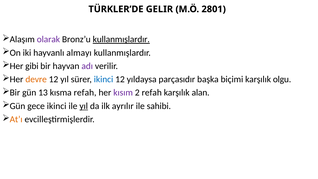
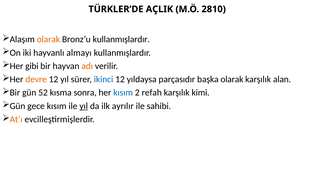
GELIR: GELIR -> AÇLIK (159, 9)
2801: 2801 -> 2810 (214, 9)
olarak colour: purple -> orange (48, 39)
kullanmışlardır underline: present -> none (121, 39)
adı colour: purple -> orange (87, 66)
başka biçimi: biçimi -> olarak (232, 79)
olgu: olgu -> alan (282, 79)
13: 13 -> 52 (43, 93)
kısma refah: refah -> sonra (85, 93)
kısım colour: purple -> blue (123, 93)
alan: alan -> kimi (201, 93)
gece ikinci: ikinci -> kısım (57, 106)
